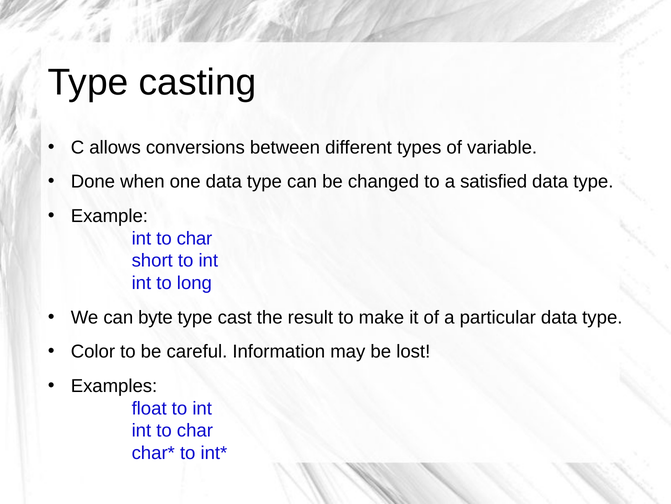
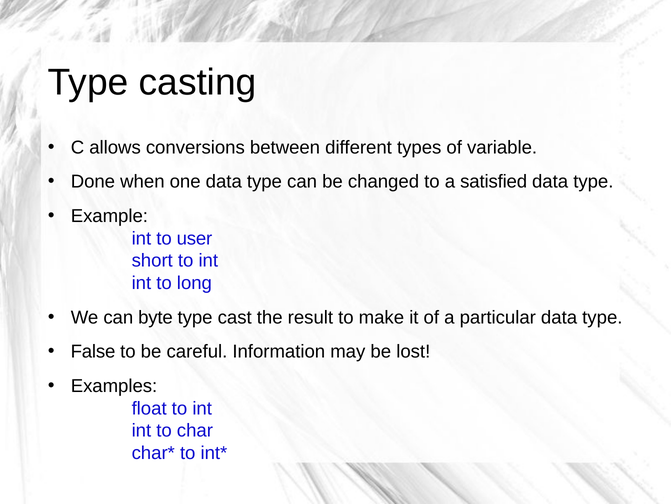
char: char -> user (194, 238)
Color: Color -> False (93, 351)
